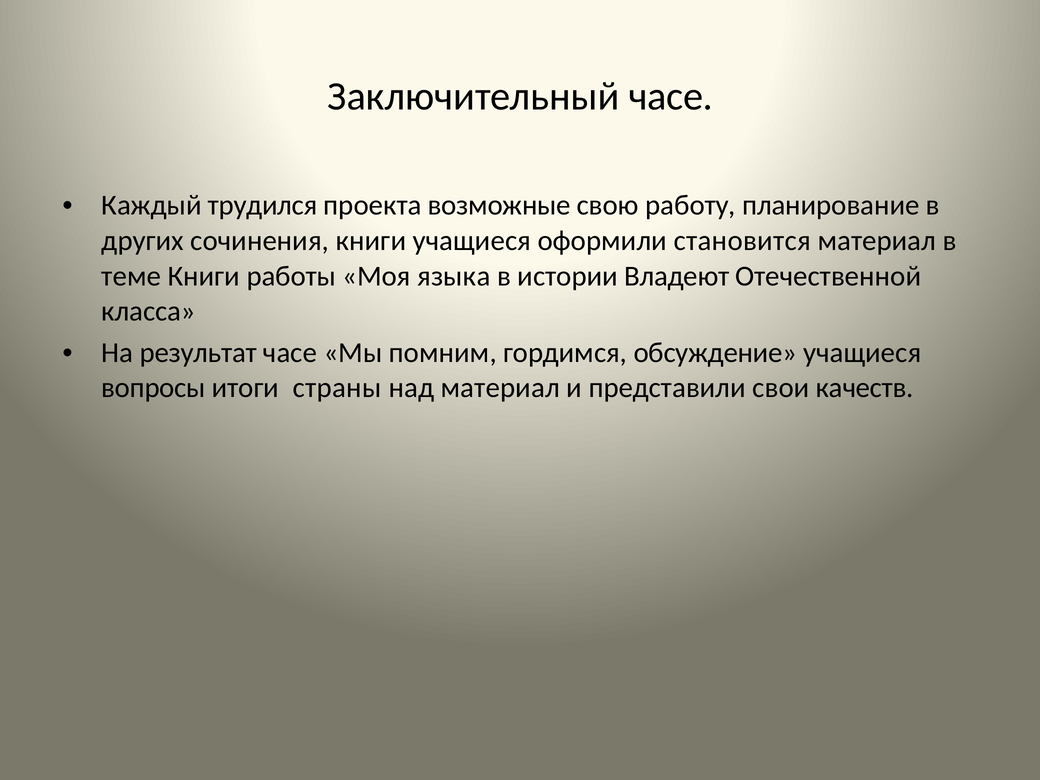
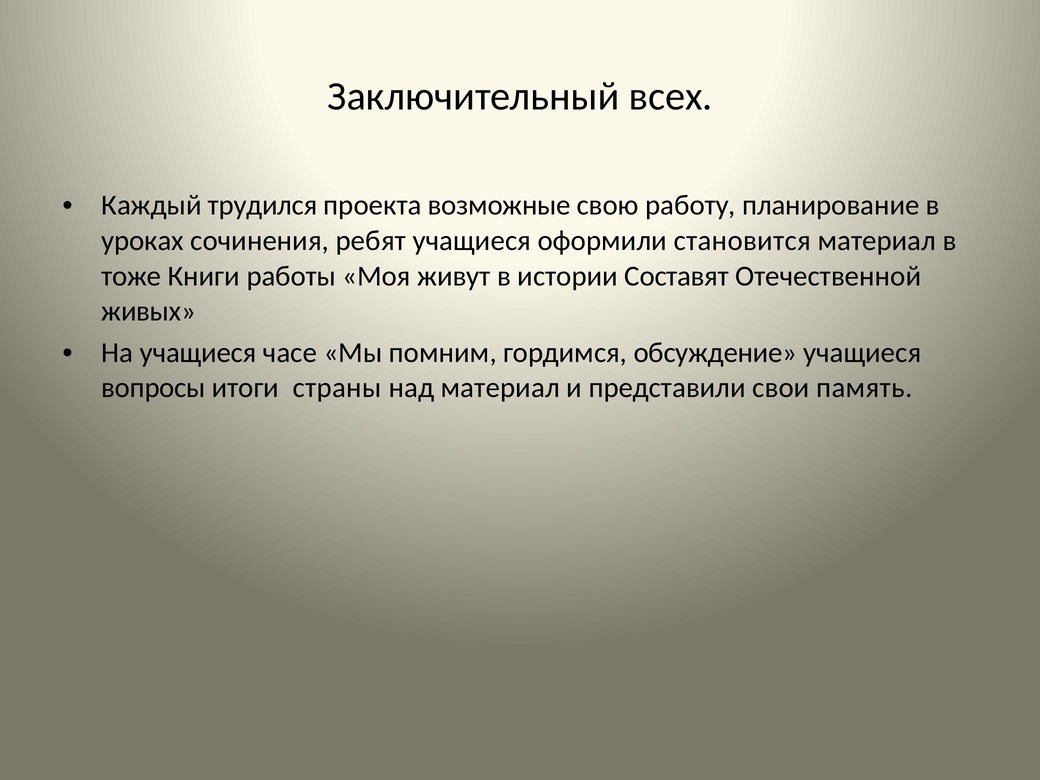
Заключительный часе: часе -> всех (671, 97)
других: других -> уроках (143, 241)
сочинения книги: книги -> ребят (371, 241)
теме: теме -> тоже (131, 276)
языка: языка -> живут (454, 276)
Владеют: Владеют -> Составят (677, 276)
класса: класса -> живых (149, 311)
На результат: результат -> учащиеся (198, 352)
качеств: качеств -> память (864, 388)
